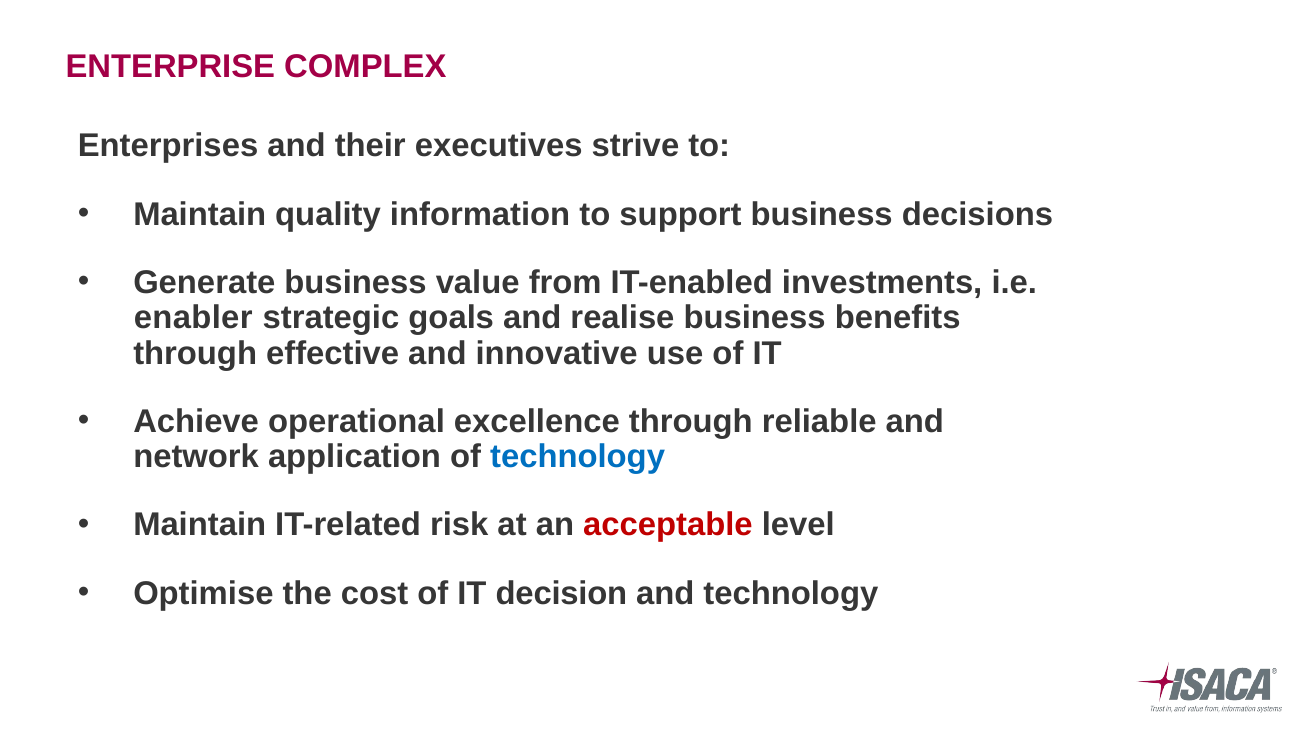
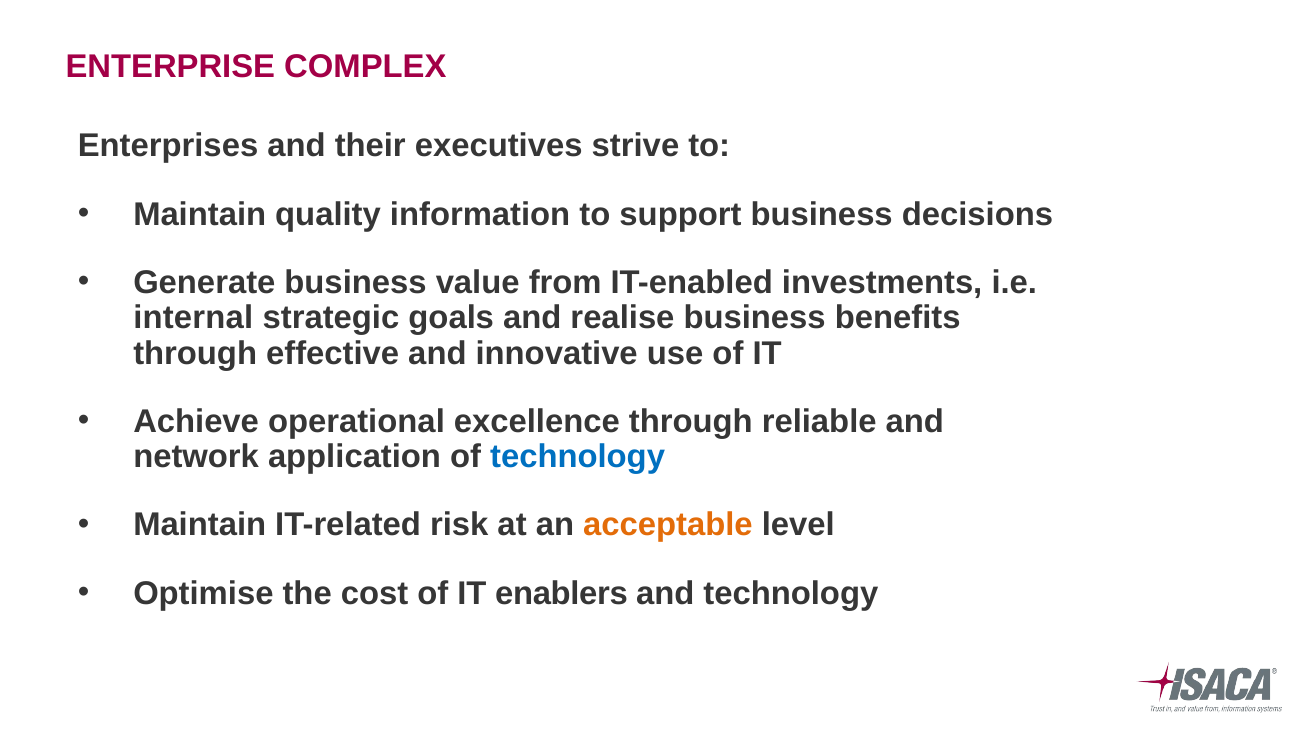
enabler: enabler -> internal (193, 318)
acceptable colour: red -> orange (668, 525)
decision: decision -> enablers (561, 593)
